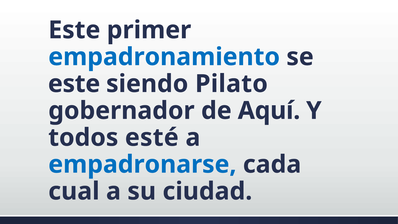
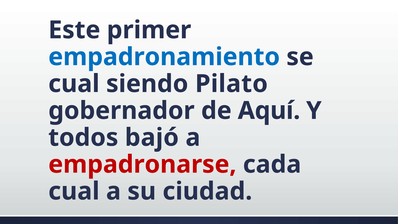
este: este -> cual (74, 84)
esté: esté -> bajó (152, 137)
empadronarse colour: blue -> red (142, 164)
